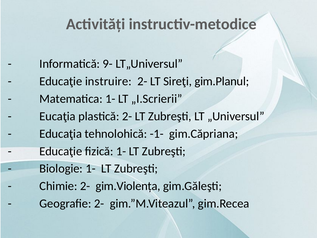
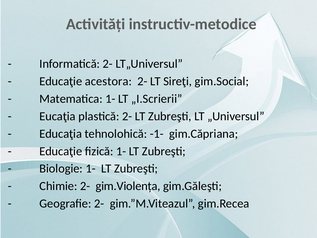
Informatică 9-: 9- -> 2- (108, 64)
instruire: instruire -> acestora (108, 81)
gim.Planul: gim.Planul -> gim.Social (222, 81)
